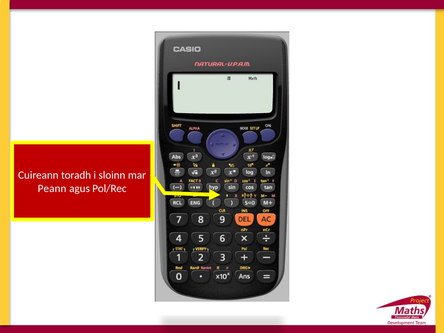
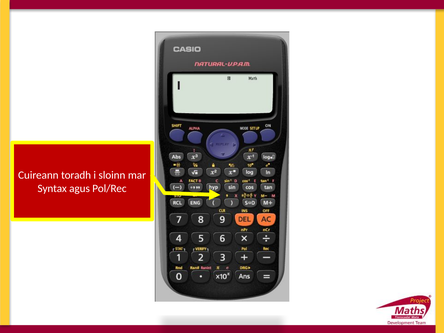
Peann: Peann -> Syntax (52, 188)
